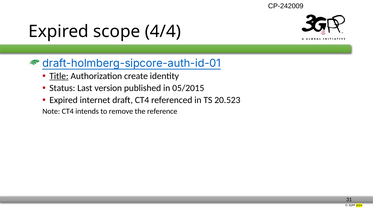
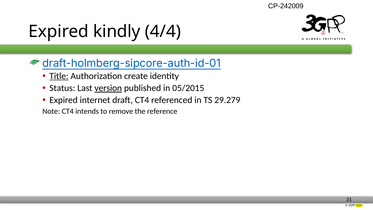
scope: scope -> kindly (117, 31)
version underline: none -> present (108, 88)
20.523: 20.523 -> 29.279 (227, 100)
